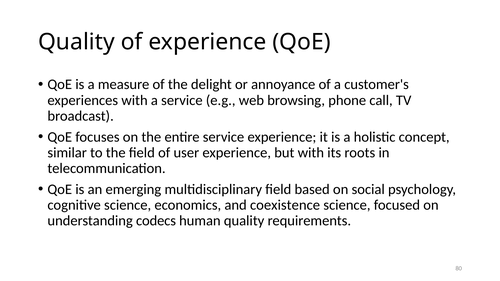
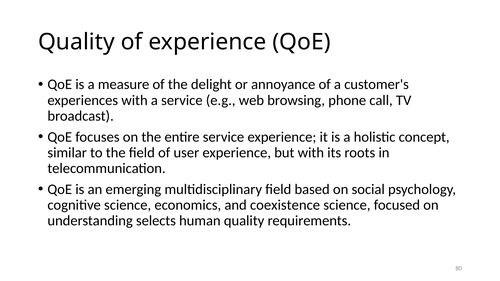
codecs: codecs -> selects (156, 221)
